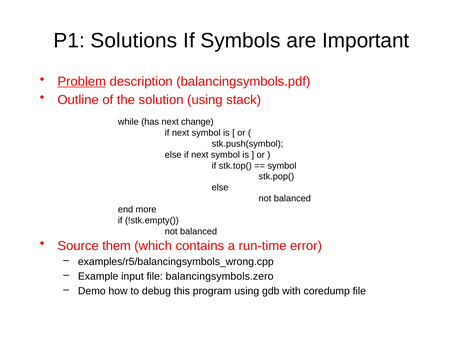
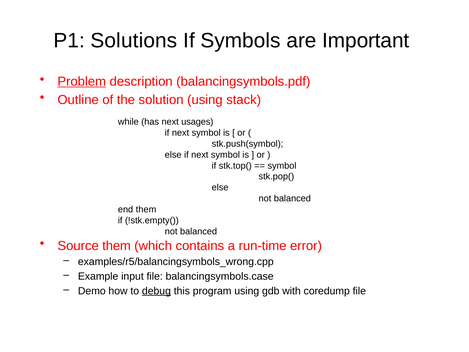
change: change -> usages (197, 122)
end more: more -> them (146, 209)
balancingsymbols.zero: balancingsymbols.zero -> balancingsymbols.case (220, 276)
debug underline: none -> present (156, 291)
